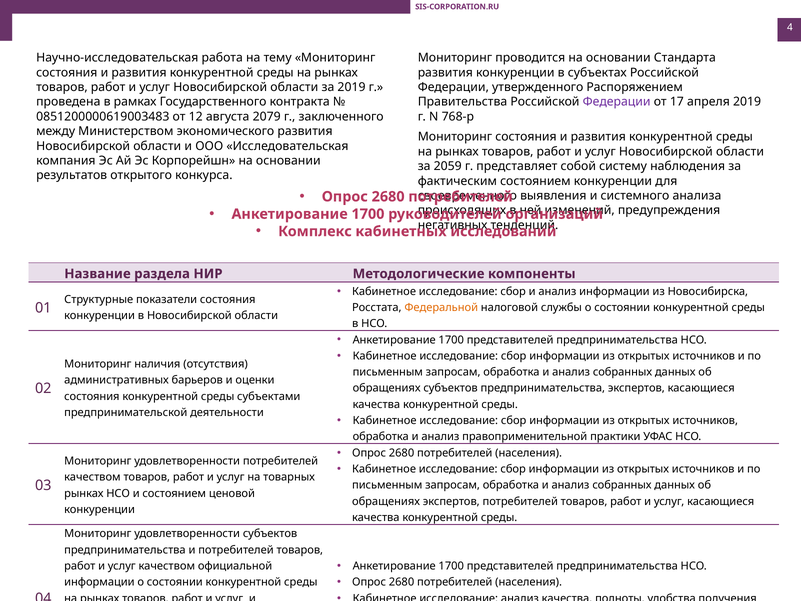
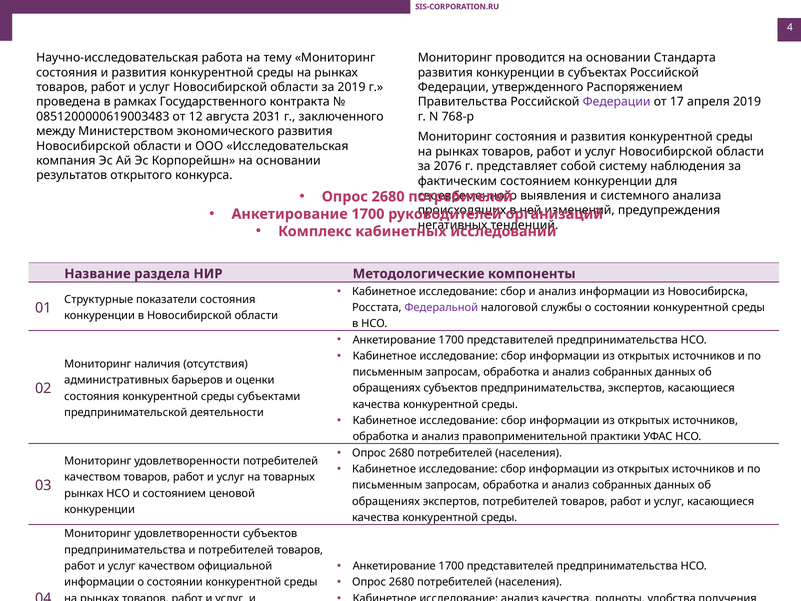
2079: 2079 -> 2031 (267, 117)
2059: 2059 -> 2076 (448, 166)
Федеральной colour: orange -> purple (441, 307)
